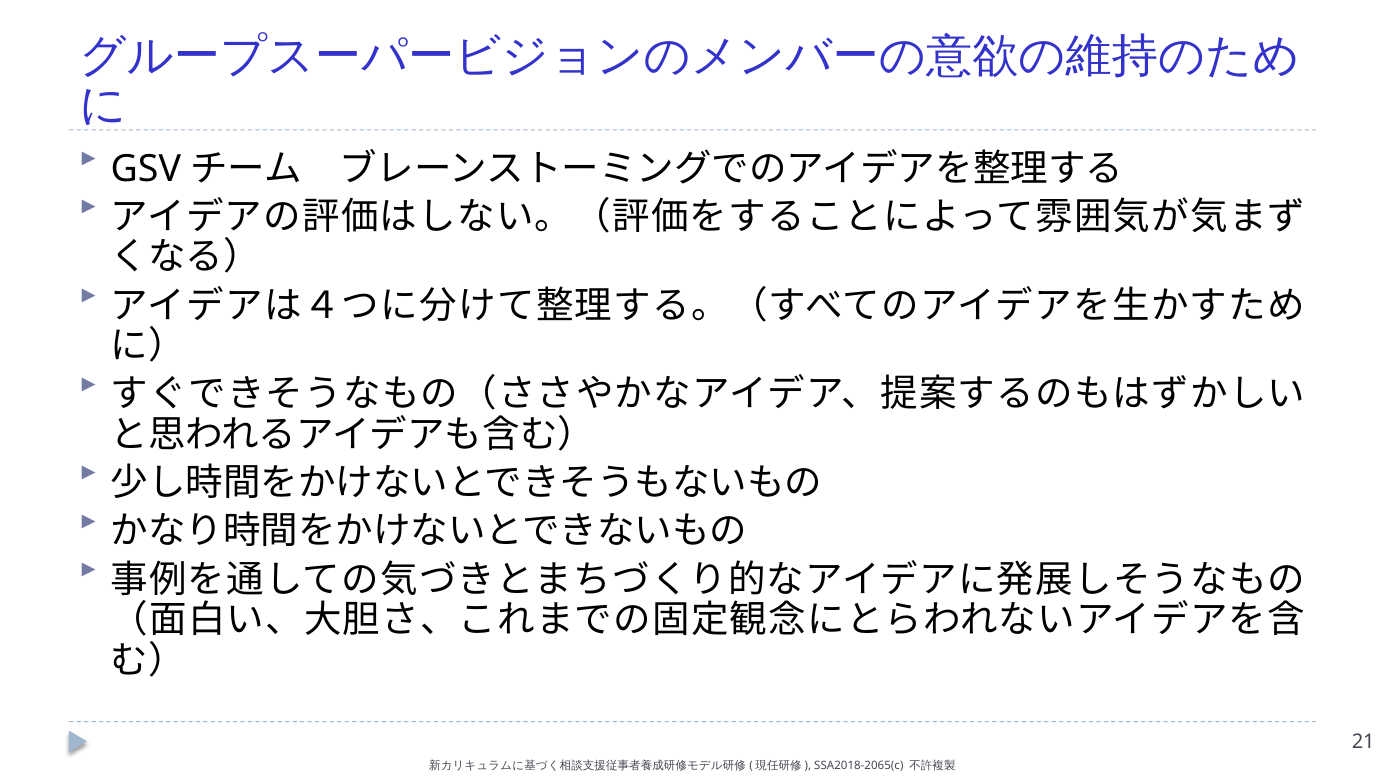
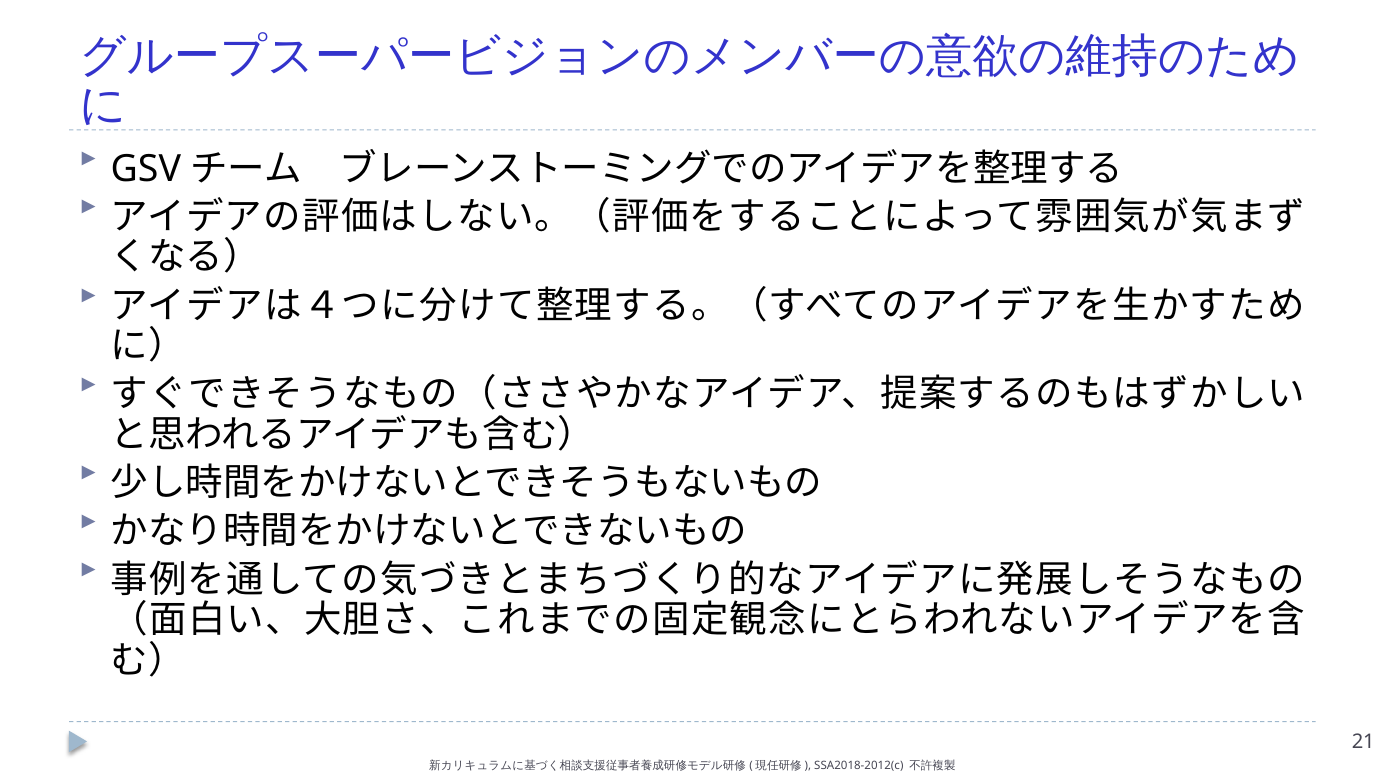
SSA2018-2065(c: SSA2018-2065(c -> SSA2018-2012(c (859, 766)
